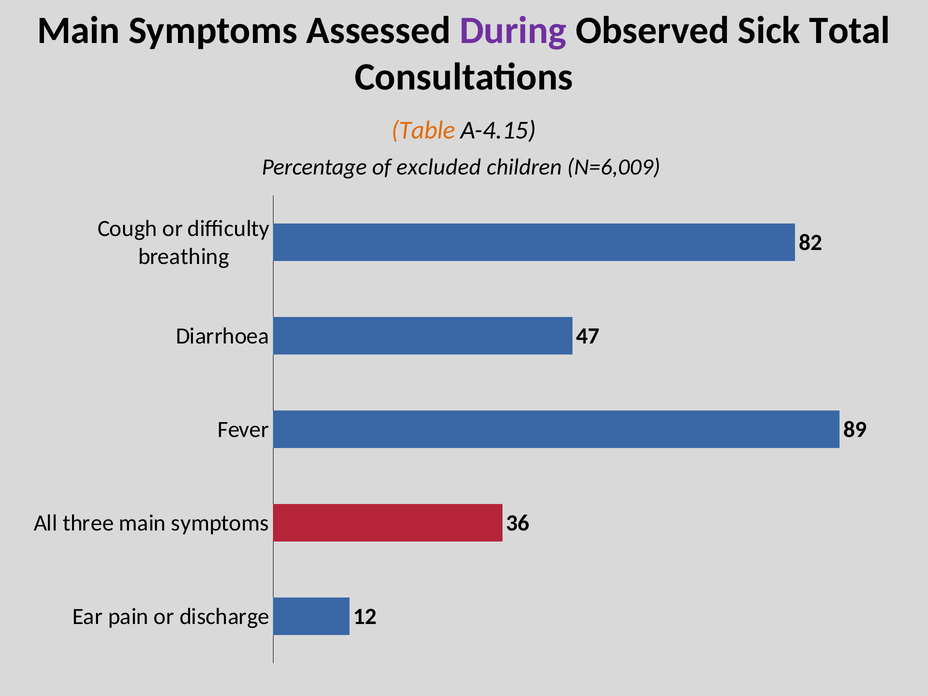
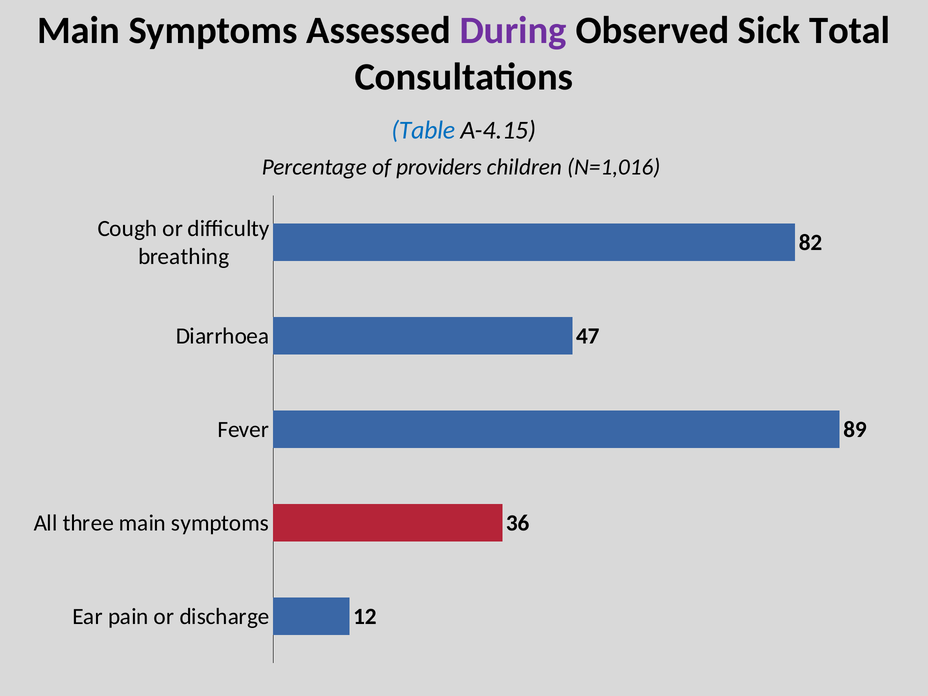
Table colour: orange -> blue (423, 130)
excluded: excluded -> providers (439, 167)
N=6,009: N=6,009 -> N=1,016 (614, 167)
